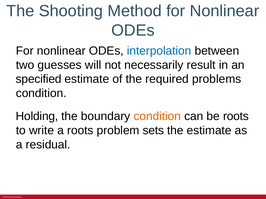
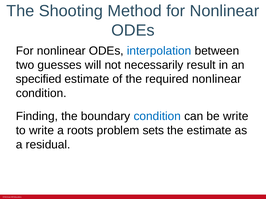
required problems: problems -> nonlinear (217, 79)
Holding: Holding -> Finding (37, 117)
condition colour: orange -> blue (157, 117)
be roots: roots -> write (236, 117)
